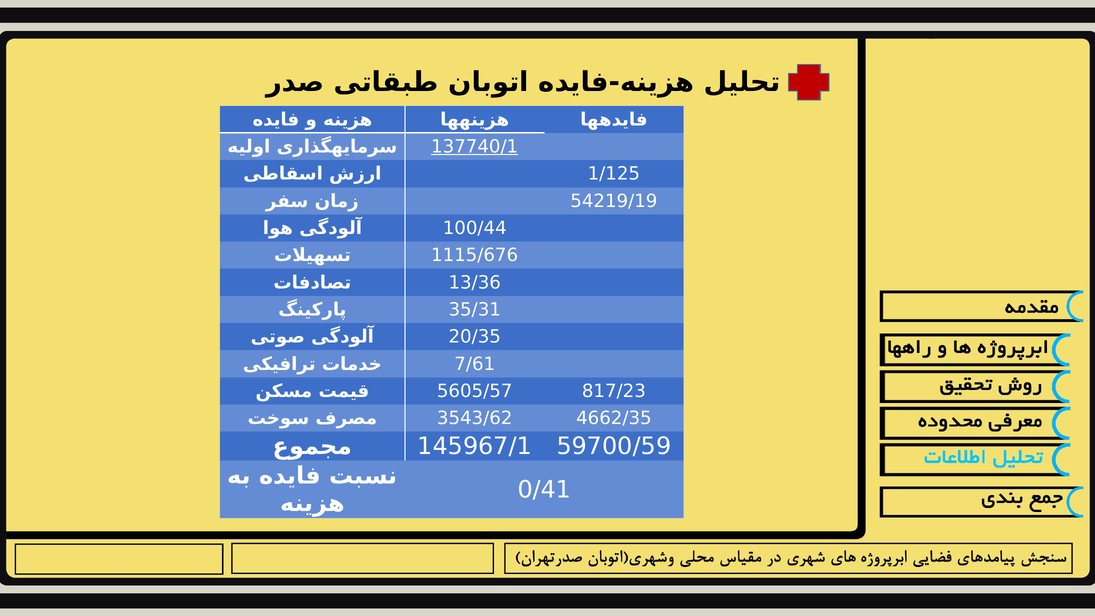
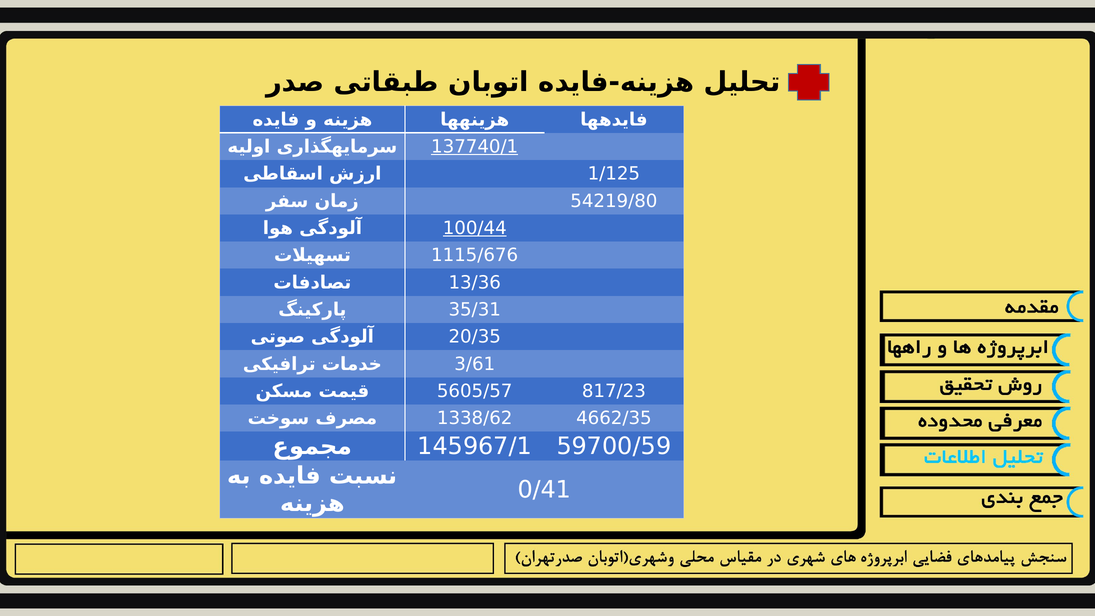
54219/19: 54219/19 -> 54219/80 (614, 201)
100/44 underline: none -> present (475, 228)
7/61: 7/61 -> 3/61 (475, 364)
3543/62: 3543/62 -> 1338/62 (475, 418)
